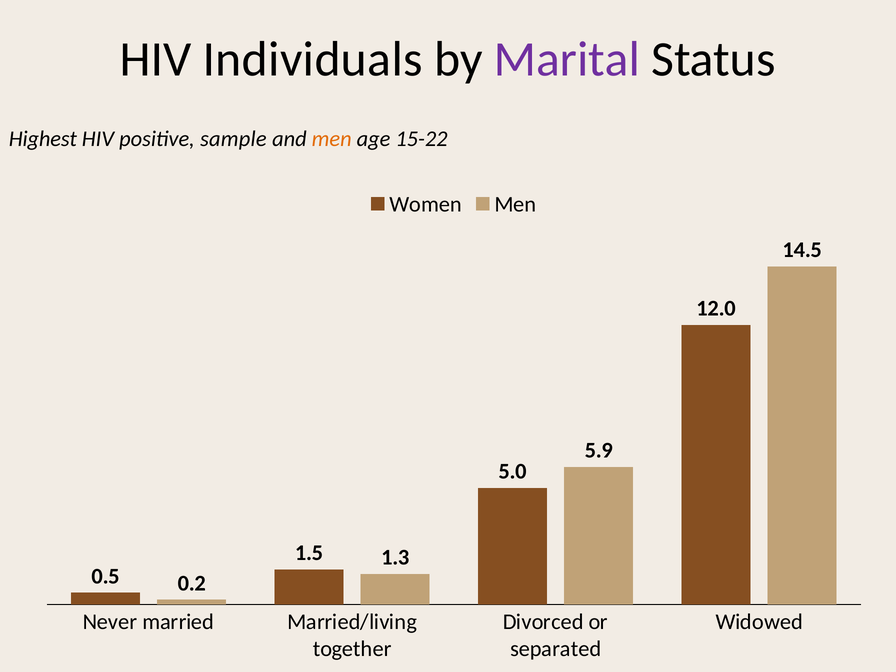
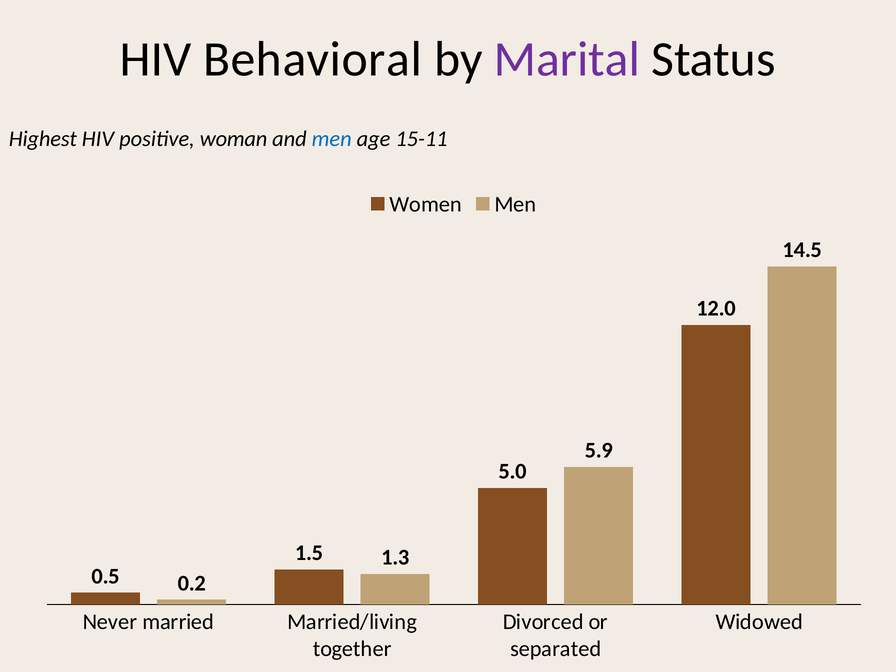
Individuals: Individuals -> Behavioral (313, 59)
sample: sample -> woman (234, 139)
men colour: orange -> blue (332, 139)
15-22: 15-22 -> 15-11 (421, 139)
